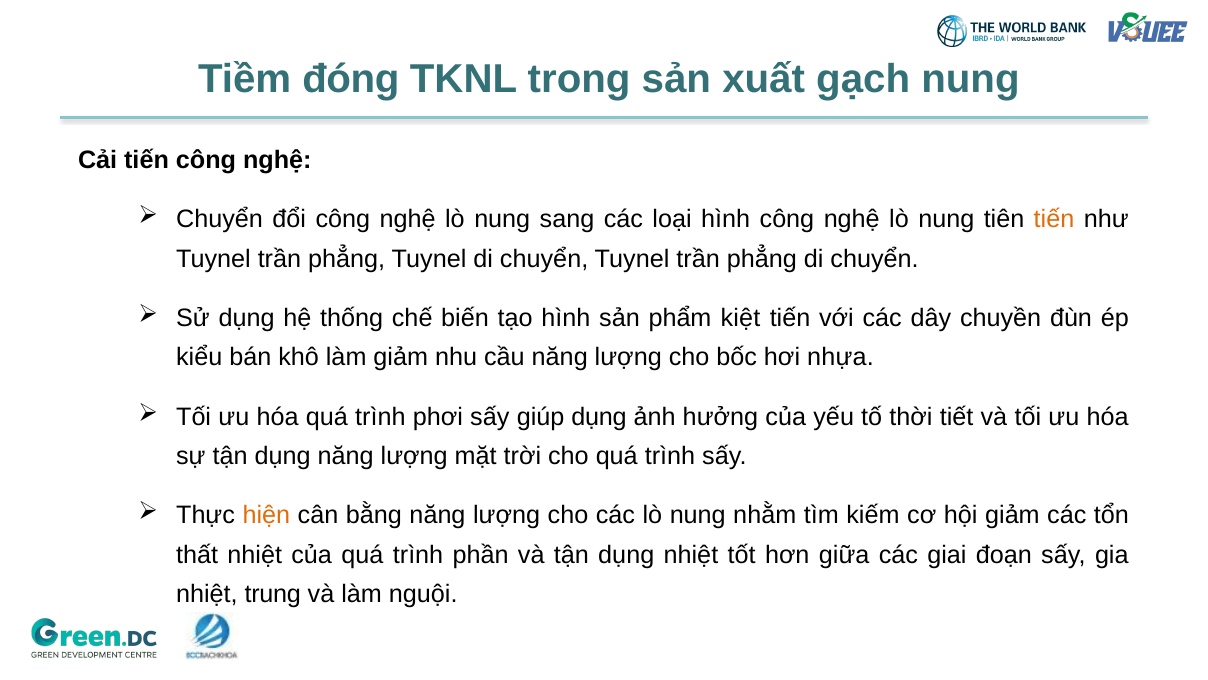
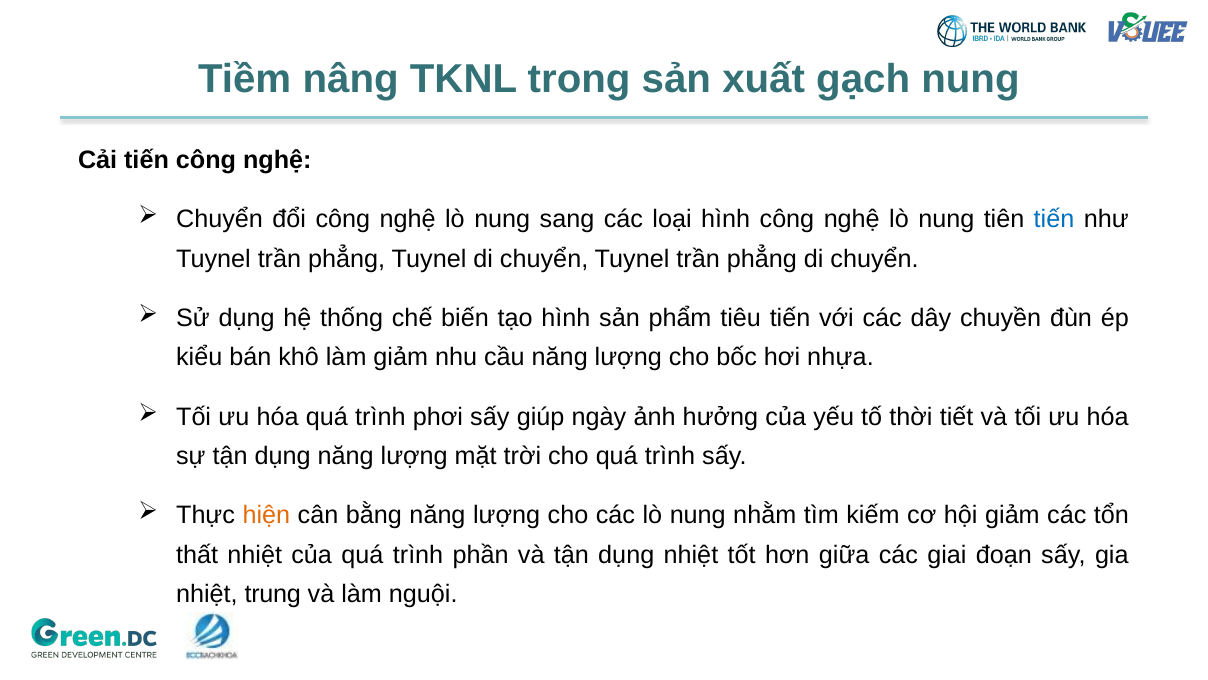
đóng: đóng -> nâng (351, 80)
tiến colour: orange -> blue (1054, 219)
kiệt: kiệt -> tiêu (741, 318)
giúp dụng: dụng -> ngày (599, 417)
